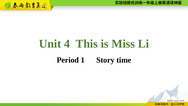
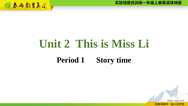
4: 4 -> 2 (67, 44)
